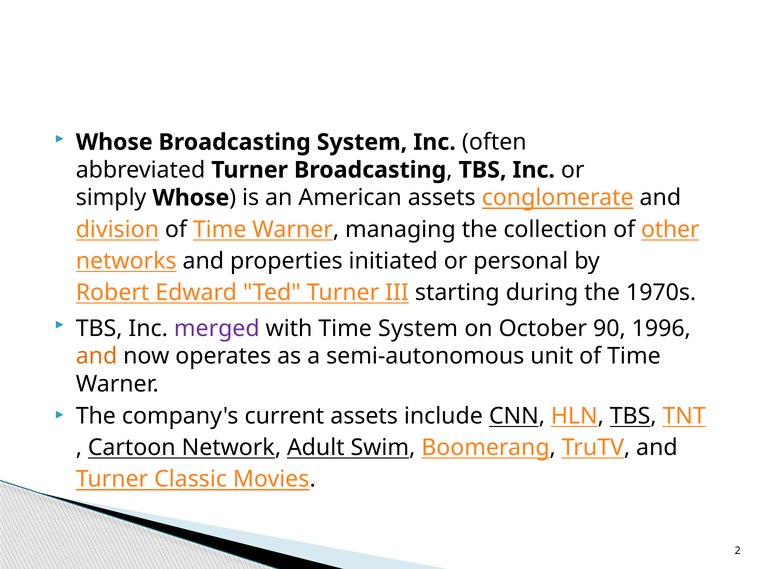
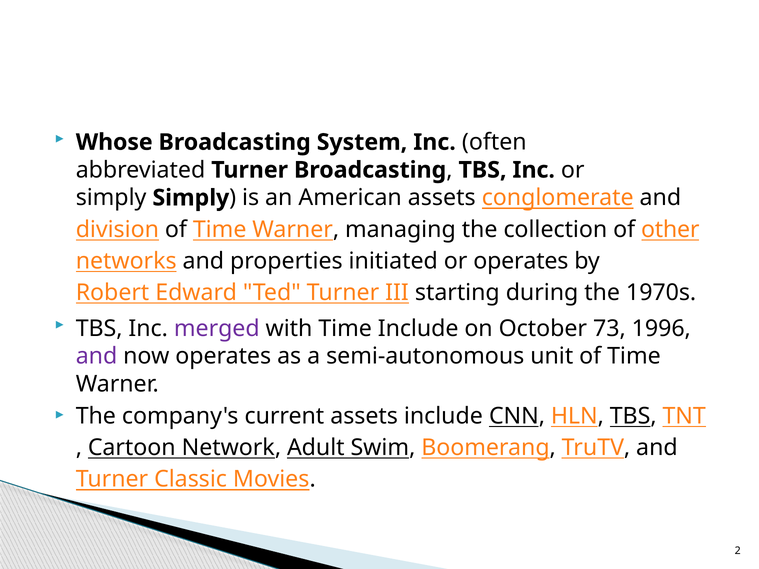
simply Whose: Whose -> Simply (191, 198)
or personal: personal -> operates (521, 261)
Time System: System -> Include (418, 329)
90: 90 -> 73 (609, 329)
and colour: orange -> purple (97, 356)
